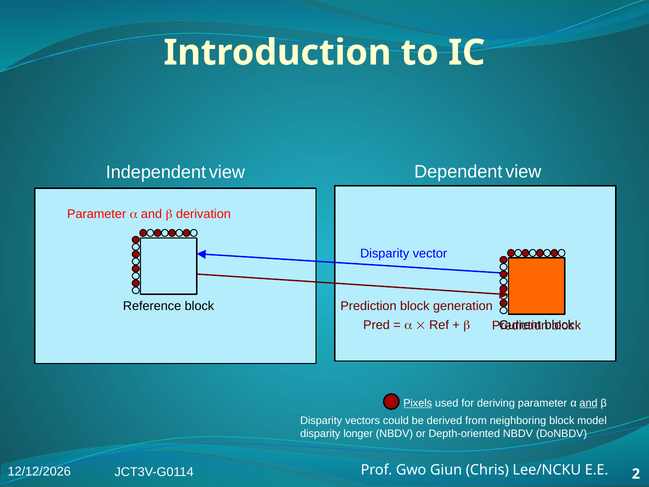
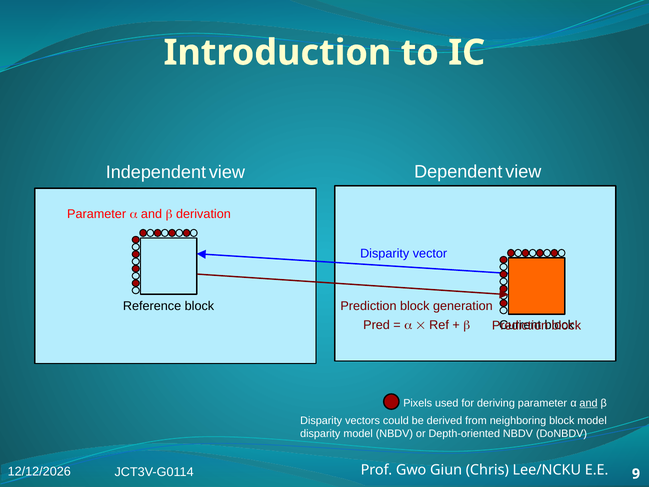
Pixels underline: present -> none (418, 403)
disparity longer: longer -> model (358, 433)
2: 2 -> 9 (636, 474)
